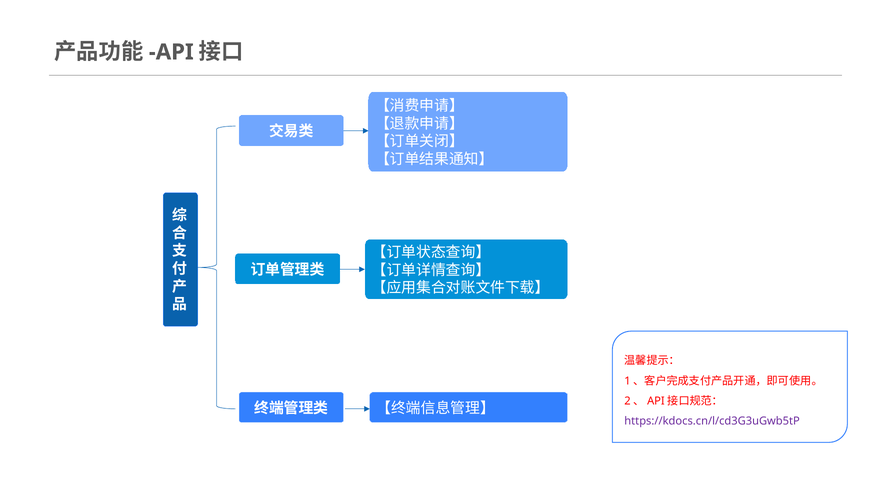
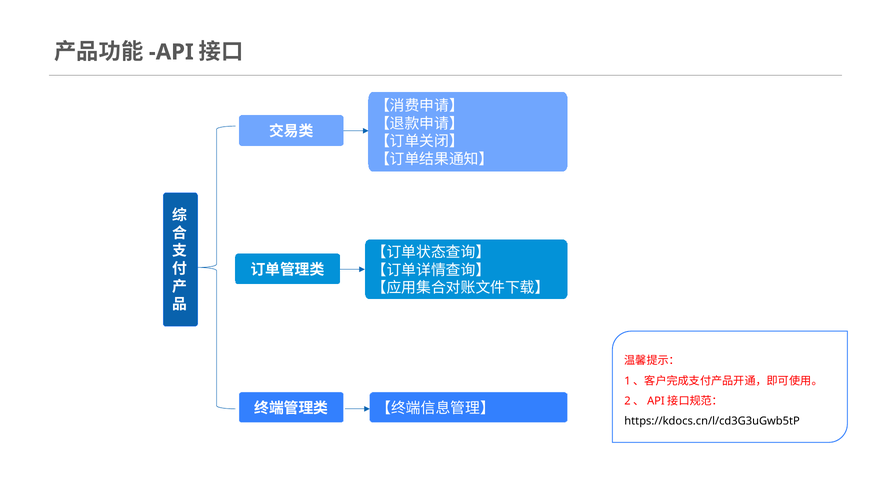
https://kdocs.cn/l/cd3G3uGwb5tP colour: purple -> black (712, 421)
